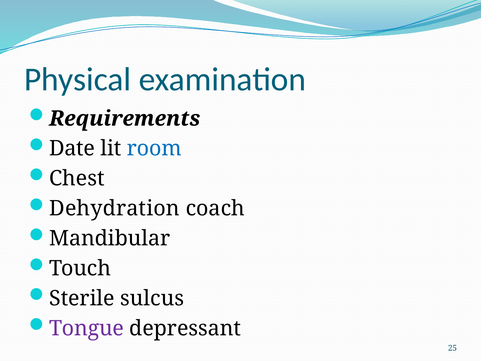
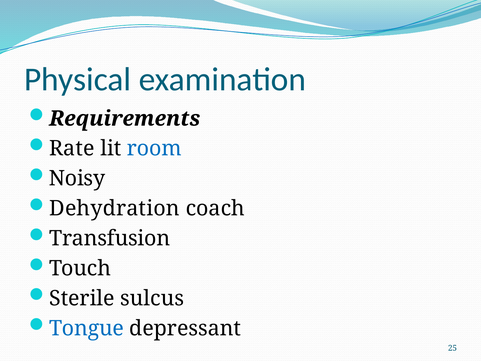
Date: Date -> Rate (72, 148)
Chest: Chest -> Noisy (77, 178)
Mandibular: Mandibular -> Transfusion (110, 238)
Tongue colour: purple -> blue (86, 328)
